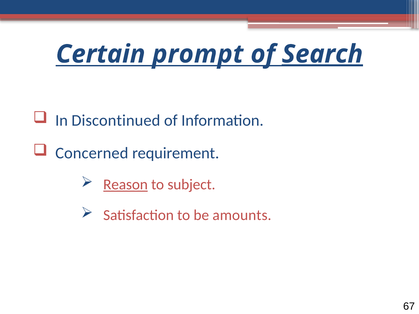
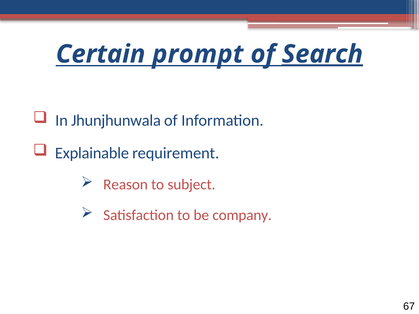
Discontinued: Discontinued -> Jhunjhunwala (116, 121)
Concerned: Concerned -> Explainable (92, 153)
Reason underline: present -> none (126, 185)
amounts: amounts -> company (242, 215)
